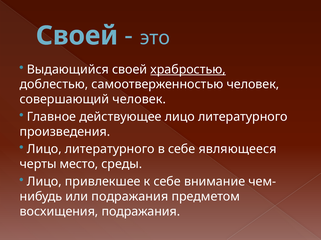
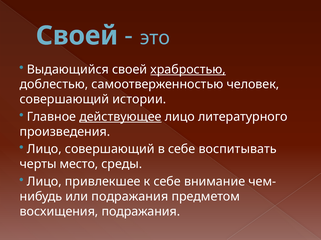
совершающий человек: человек -> истории (139, 100)
действующее underline: none -> present (120, 117)
литературного: литературного -> совершающий (110, 150)
являющееся: являющееся -> воспитывать (238, 150)
